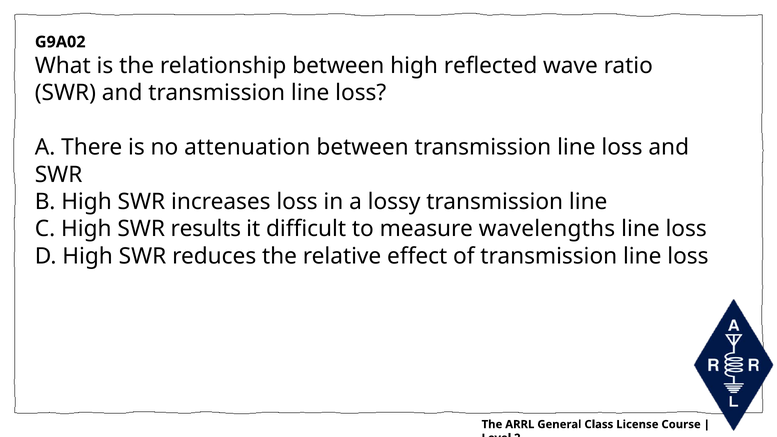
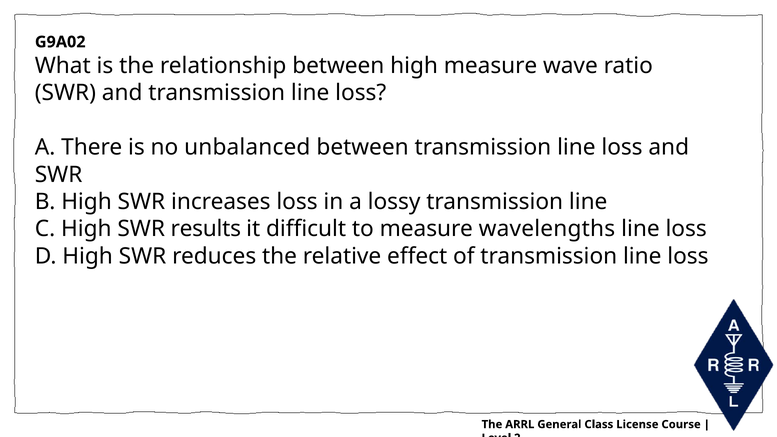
high reflected: reflected -> measure (491, 66)
attenuation: attenuation -> unbalanced (247, 147)
